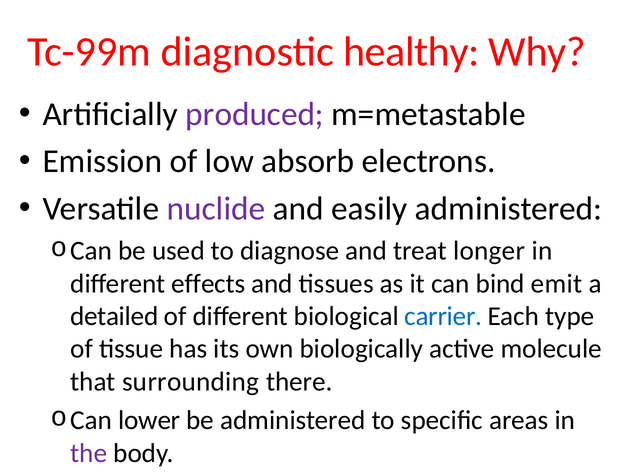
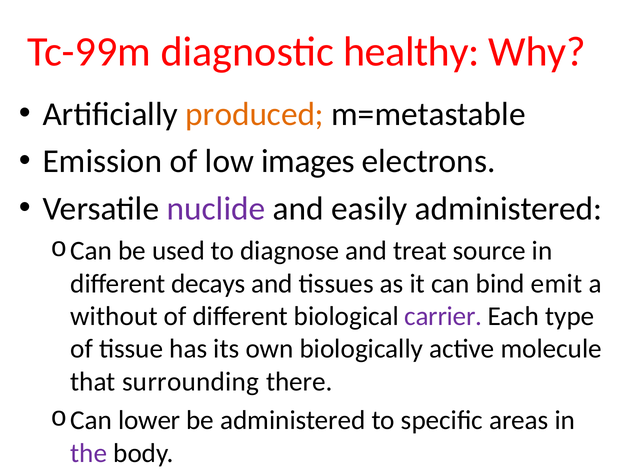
produced colour: purple -> orange (255, 114)
absorb: absorb -> images (308, 161)
longer: longer -> source (489, 251)
effects: effects -> decays (208, 284)
detailed: detailed -> without (114, 316)
carrier colour: blue -> purple (443, 316)
